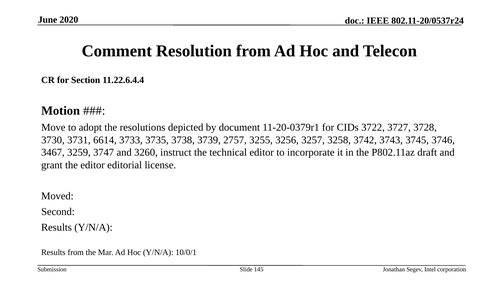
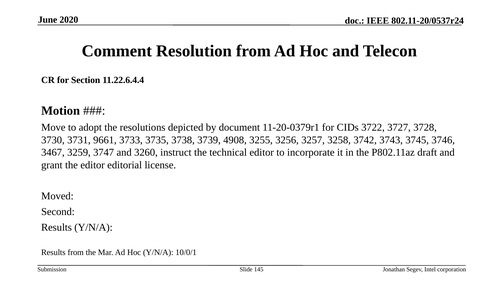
6614: 6614 -> 9661 (105, 140)
2757: 2757 -> 4908 (235, 140)
